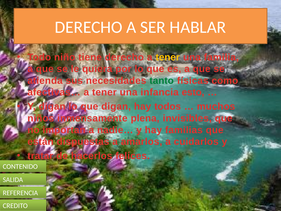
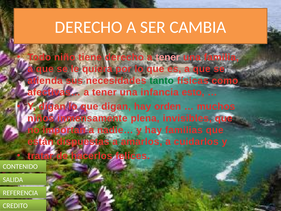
HABLAR: HABLAR -> CAMBIA (198, 27)
tener colour: yellow -> pink (168, 57)
todos: todos -> orden (168, 106)
